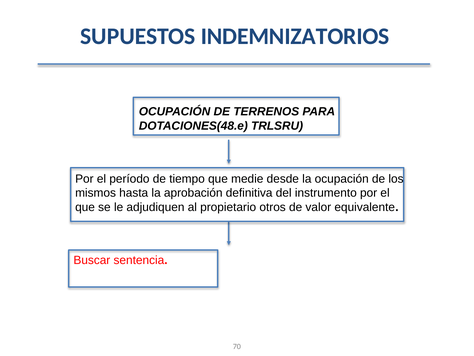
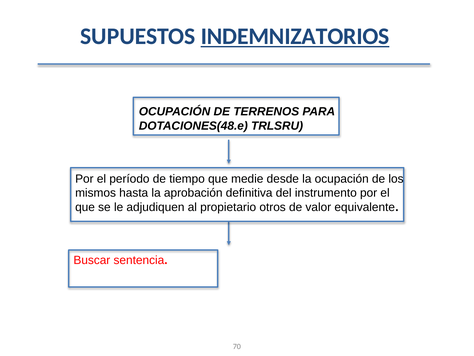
INDEMNIZATORIOS underline: none -> present (295, 36)
